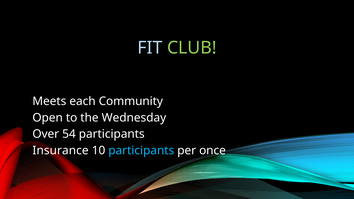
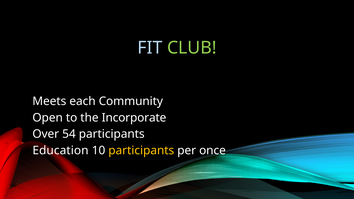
Wednesday: Wednesday -> Incorporate (134, 118)
Insurance: Insurance -> Education (60, 151)
participants colour: light blue -> yellow (141, 151)
